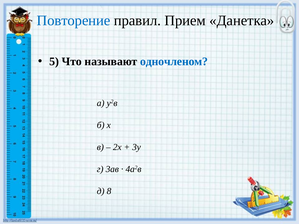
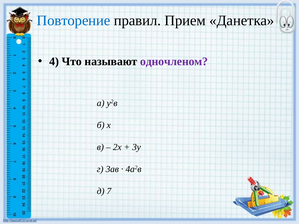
5: 5 -> 4 (54, 62)
одночленом colour: blue -> purple (174, 62)
8: 8 -> 7 (109, 191)
